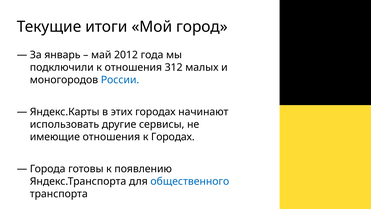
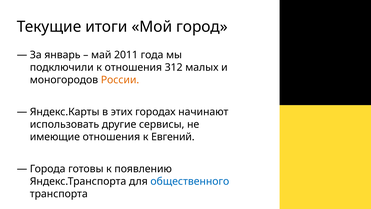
2012: 2012 -> 2011 (126, 55)
России colour: blue -> orange (120, 80)
к Городах: Городах -> Евгений (173, 137)
